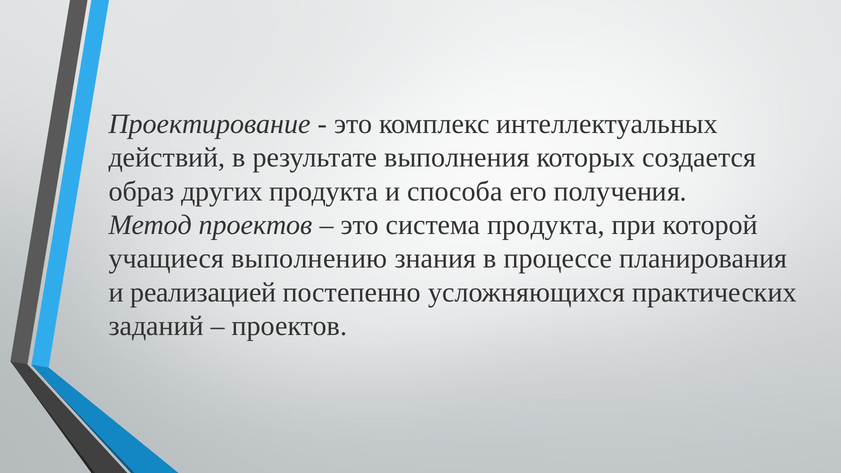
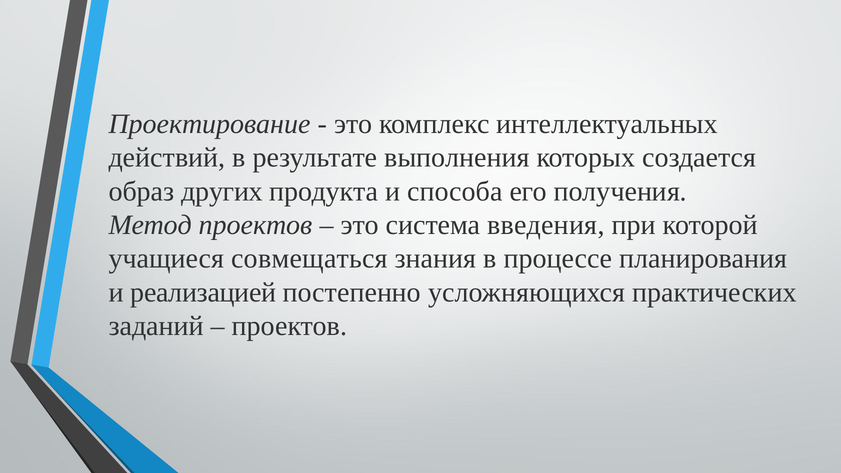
система продукта: продукта -> введения (546, 225)
выполнению: выполнению -> совмещаться (309, 259)
